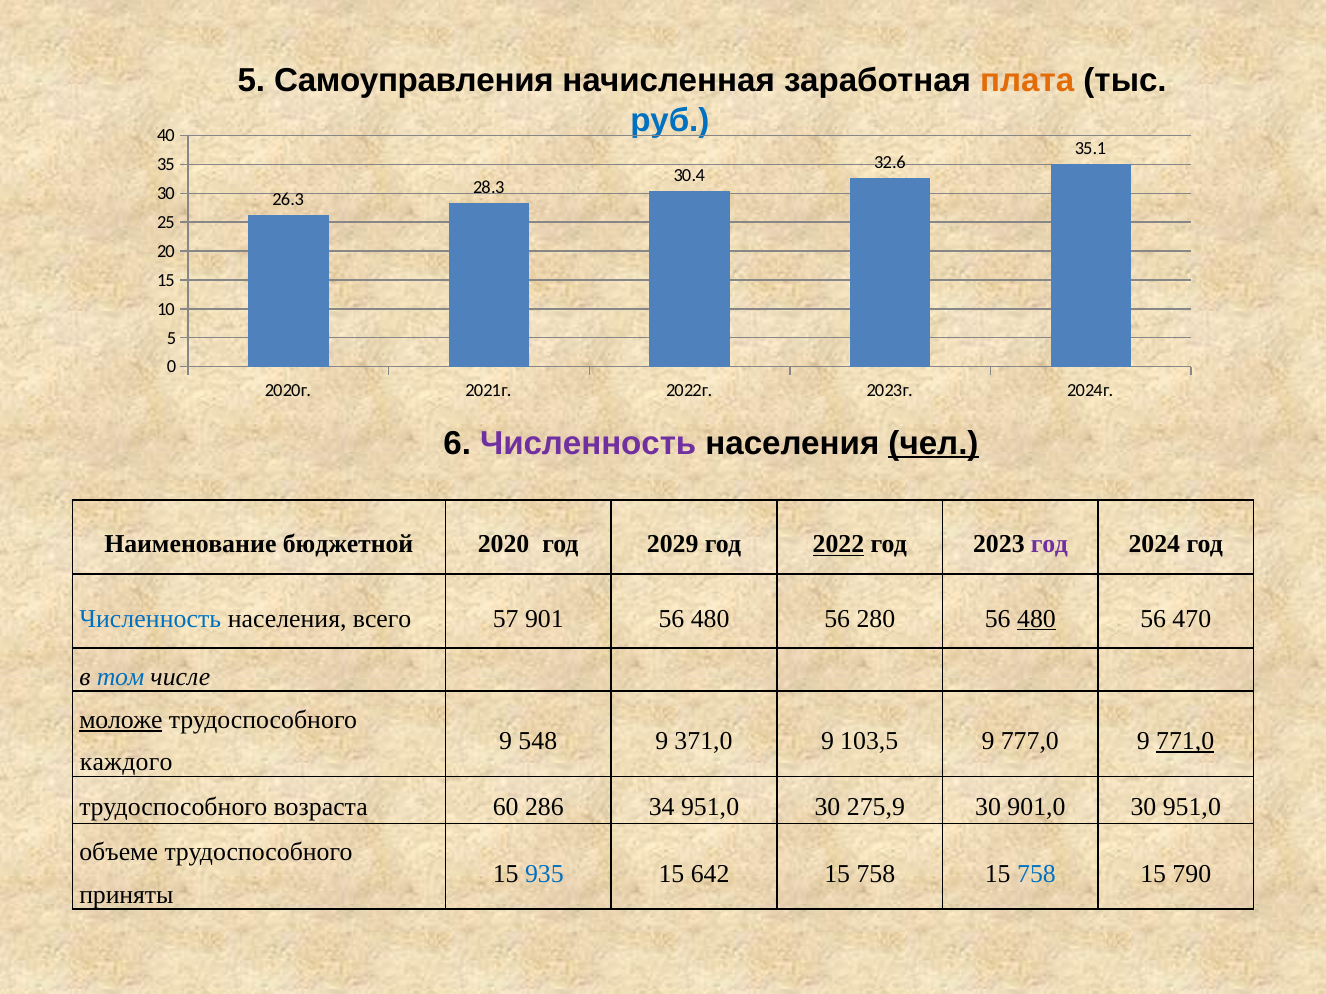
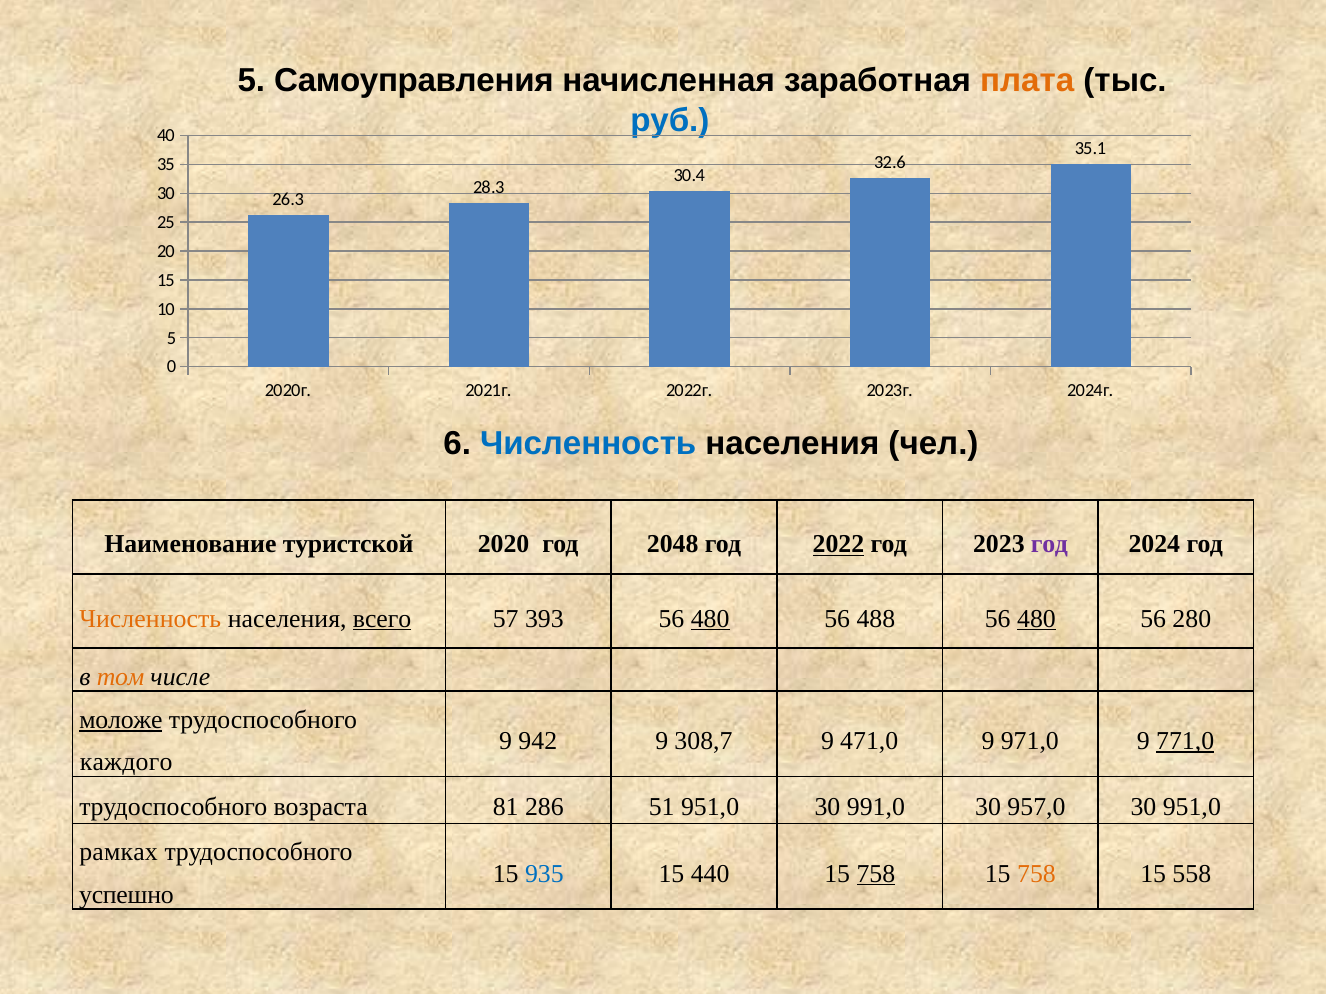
Численность colour: purple -> blue (588, 443)
чел underline: present -> none (933, 443)
бюджетной: бюджетной -> туристской (348, 545)
2029: 2029 -> 2048 (673, 545)
Численность colour: blue -> orange (150, 619)
всего underline: none -> present (382, 619)
901: 901 -> 393 (544, 619)
480 underline: none -> present (710, 619)
280: 280 -> 488 (876, 619)
470: 470 -> 280 (1192, 619)
том colour: blue -> orange (121, 677)
548: 548 -> 942 (538, 742)
371,0: 371,0 -> 308,7 (704, 742)
103,5: 103,5 -> 471,0 (869, 742)
777,0: 777,0 -> 971,0 (1030, 742)
60: 60 -> 81 (506, 808)
34: 34 -> 51 (662, 808)
275,9: 275,9 -> 991,0 (876, 808)
901,0: 901,0 -> 957,0 (1036, 808)
объеме: объеме -> рамках (119, 853)
642: 642 -> 440 (710, 874)
758 underline: none -> present (876, 874)
758 colour: blue -> orange (1036, 874)
790: 790 -> 558 (1192, 874)
приняты: приняты -> успешно (126, 895)
